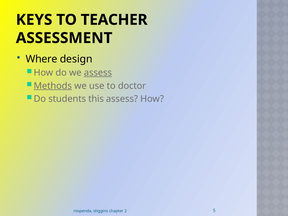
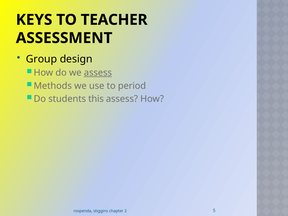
Where: Where -> Group (41, 59)
Methods underline: present -> none (53, 86)
doctor: doctor -> period (132, 86)
